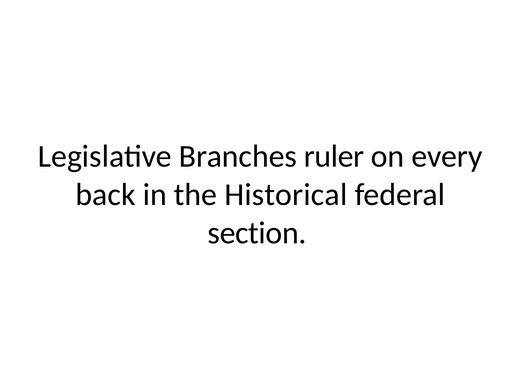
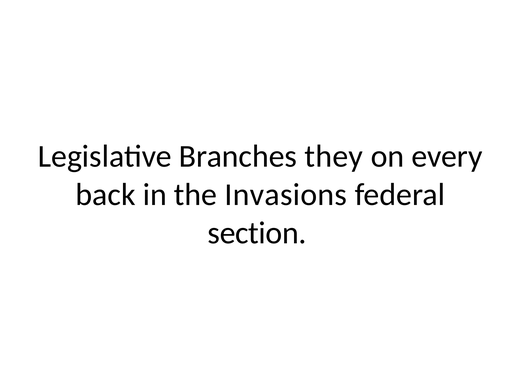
ruler: ruler -> they (334, 156)
Historical: Historical -> Invasions (286, 195)
